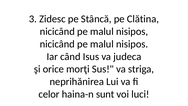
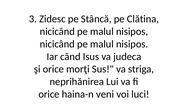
celor: celor -> orice (49, 94)
sunt: sunt -> veni (105, 94)
